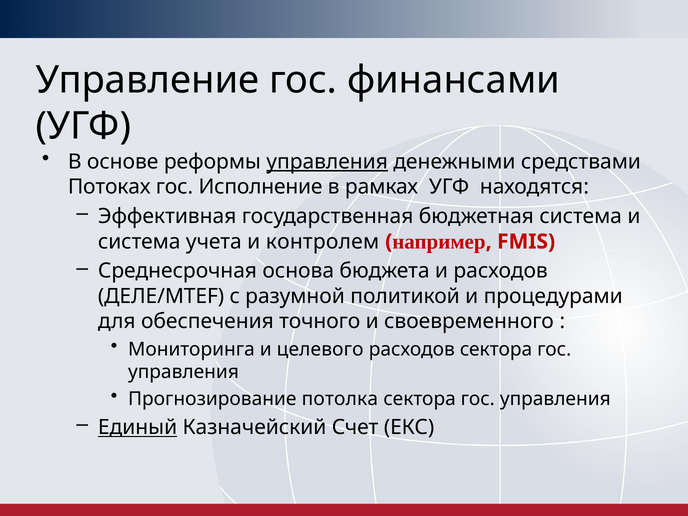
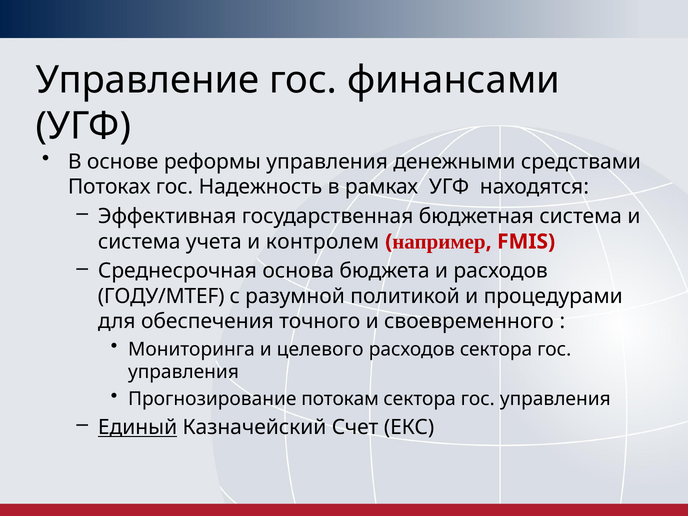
управления underline: present -> none (327, 162)
Исполнение: Исполнение -> Надежность (260, 187)
ДЕЛЕ/MTEF: ДЕЛЕ/MTEF -> ГОДУ/MTEF (161, 296)
потолка: потолка -> потокам (340, 399)
